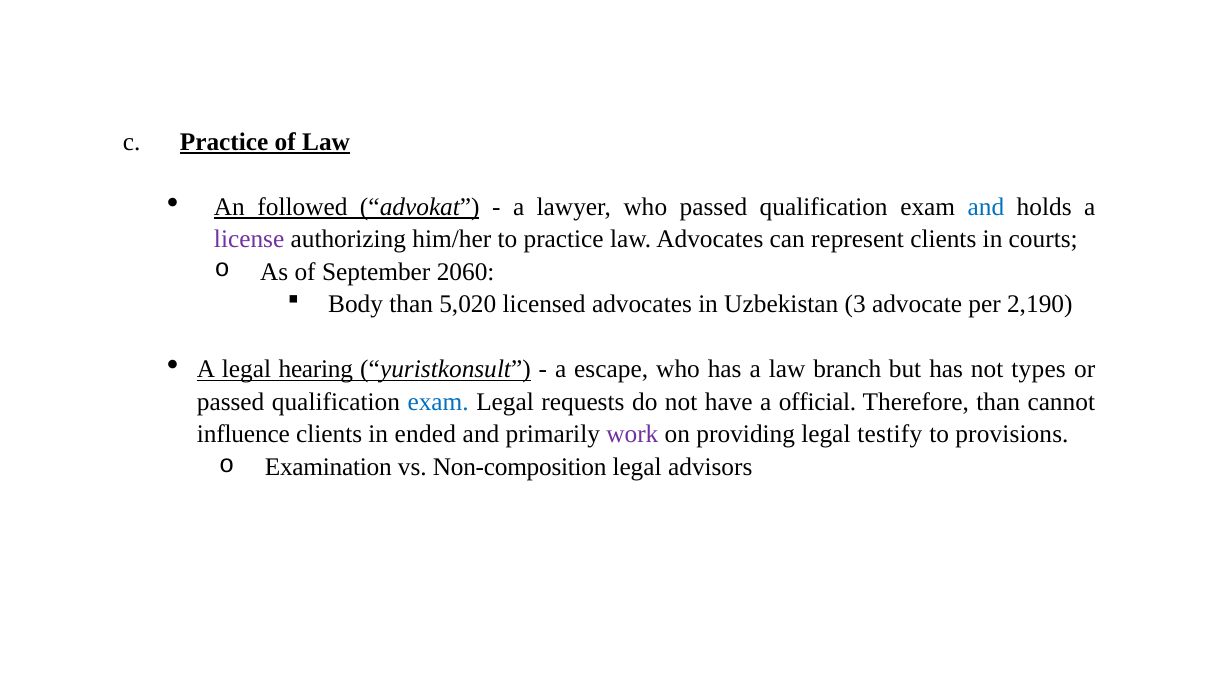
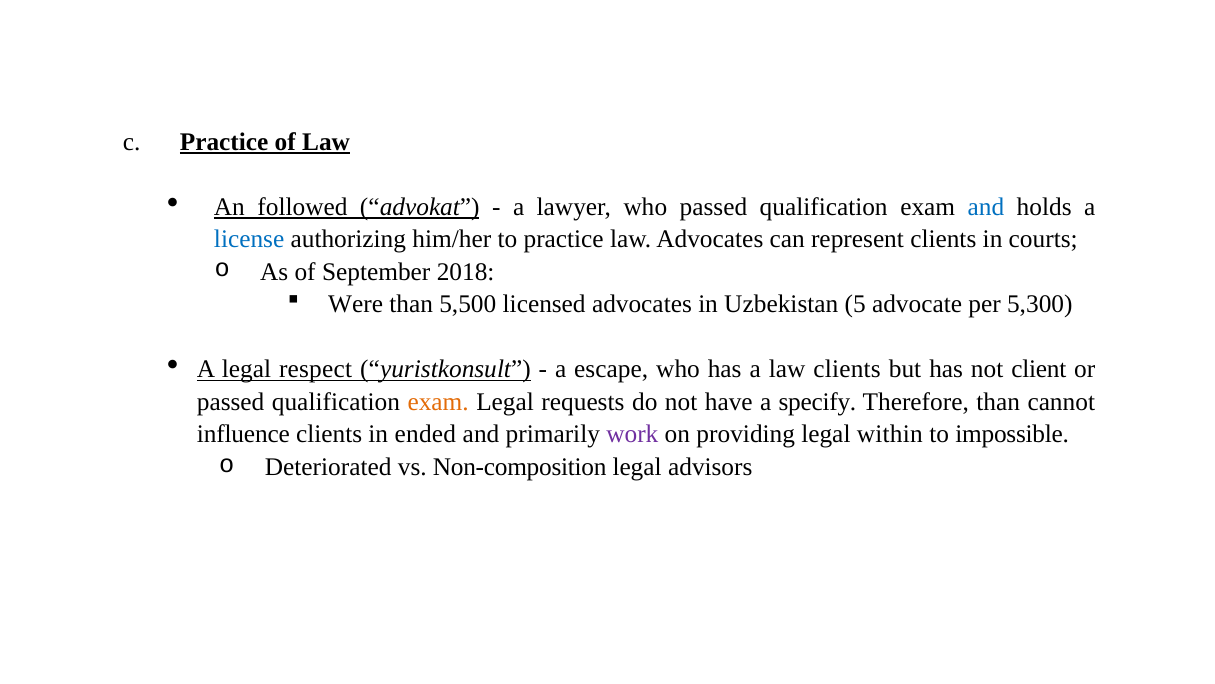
license colour: purple -> blue (249, 239)
2060: 2060 -> 2018 (466, 272)
Body: Body -> Were (356, 304)
5,020: 5,020 -> 5,500 (468, 304)
3: 3 -> 5 (855, 304)
2,190: 2,190 -> 5,300 (1040, 304)
hearing: hearing -> respect (316, 369)
law branch: branch -> clients (847, 369)
types: types -> client (1039, 369)
exam colour: blue -> orange (438, 402)
official: official -> specify (817, 402)
testify: testify -> within (890, 434)
provisions: provisions -> impossible (1012, 434)
Examination: Examination -> Deteriorated (328, 467)
